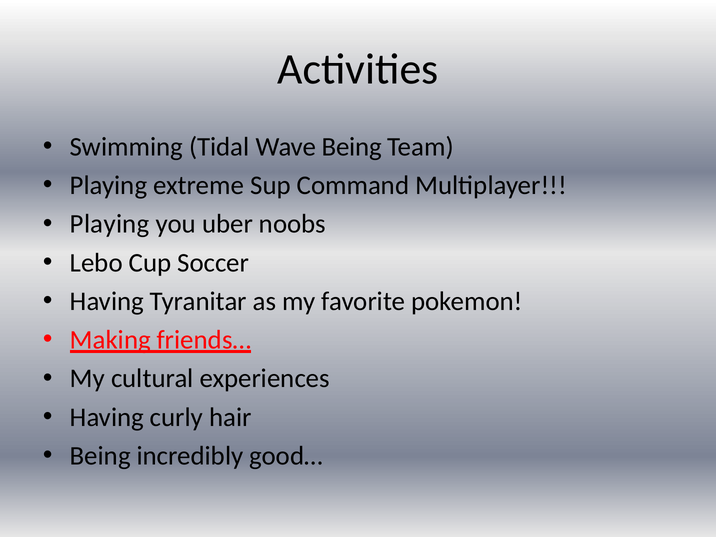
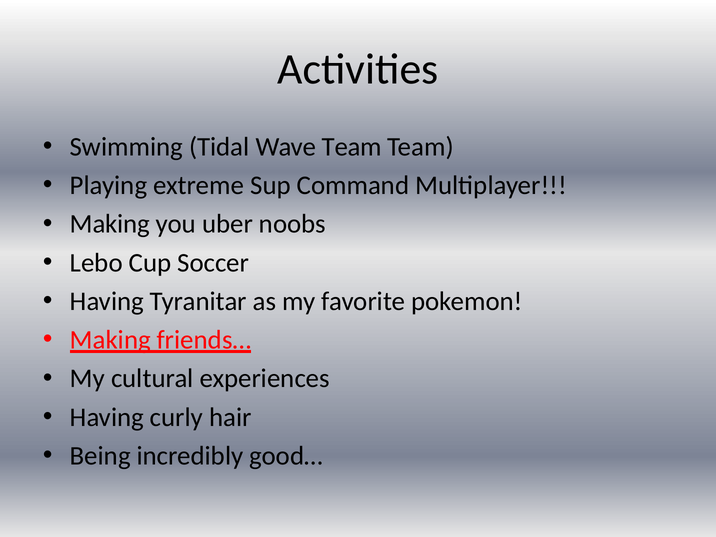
Wave Being: Being -> Team (352, 147)
Playing: Playing -> Making (110, 224)
